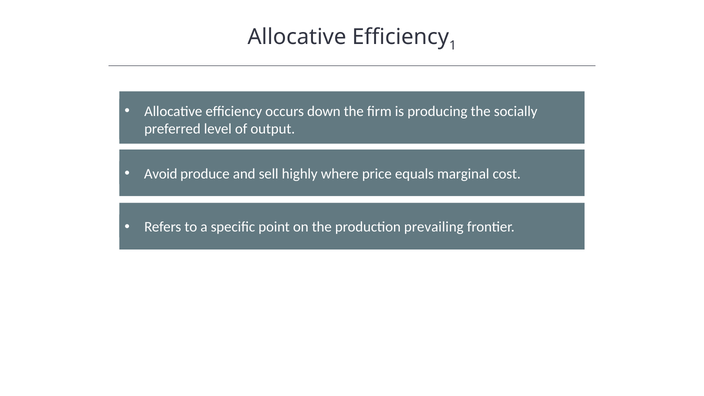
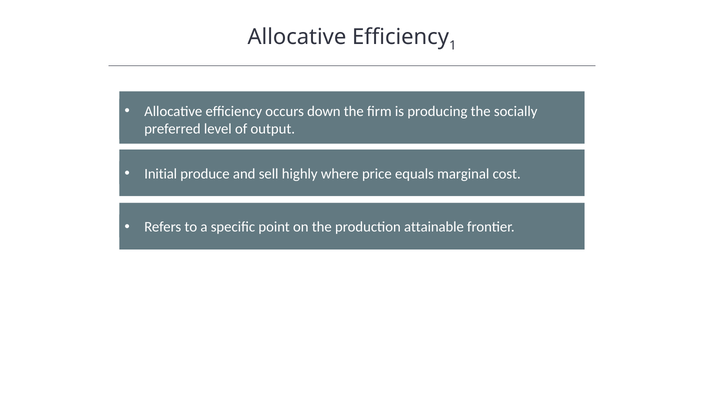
Avoid: Avoid -> Initial (161, 174)
prevailing: prevailing -> attainable (434, 227)
